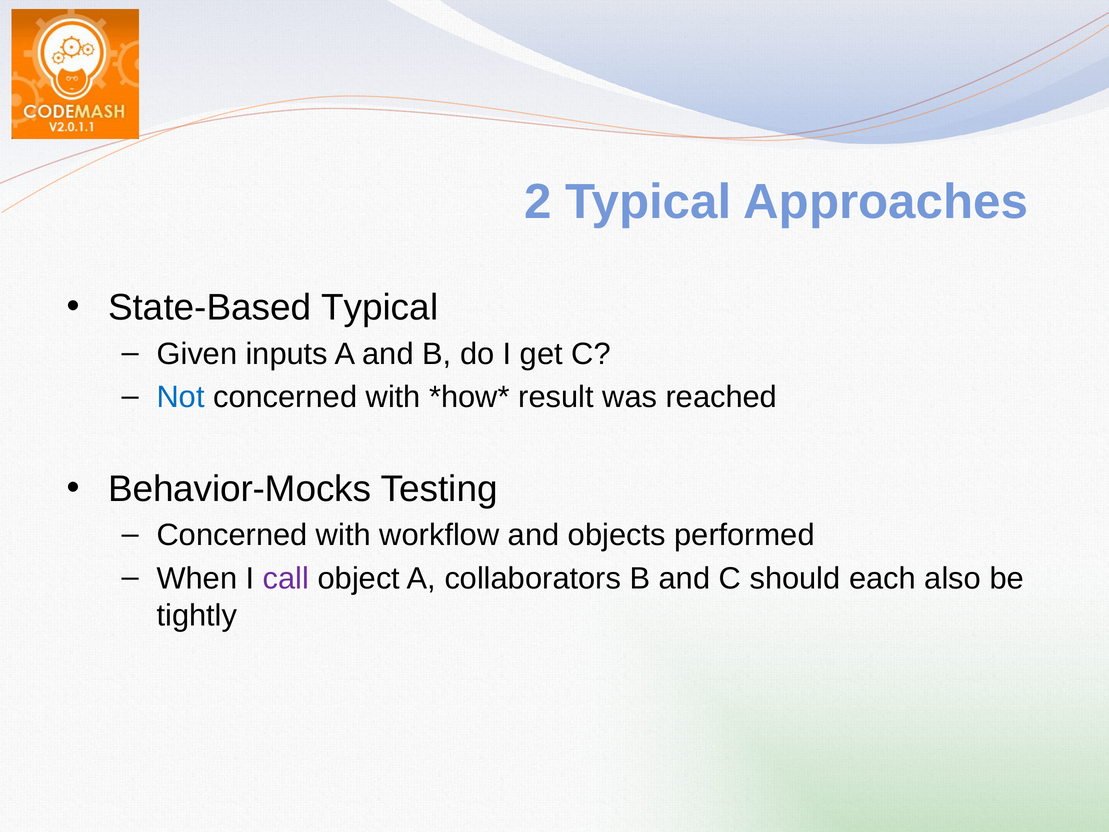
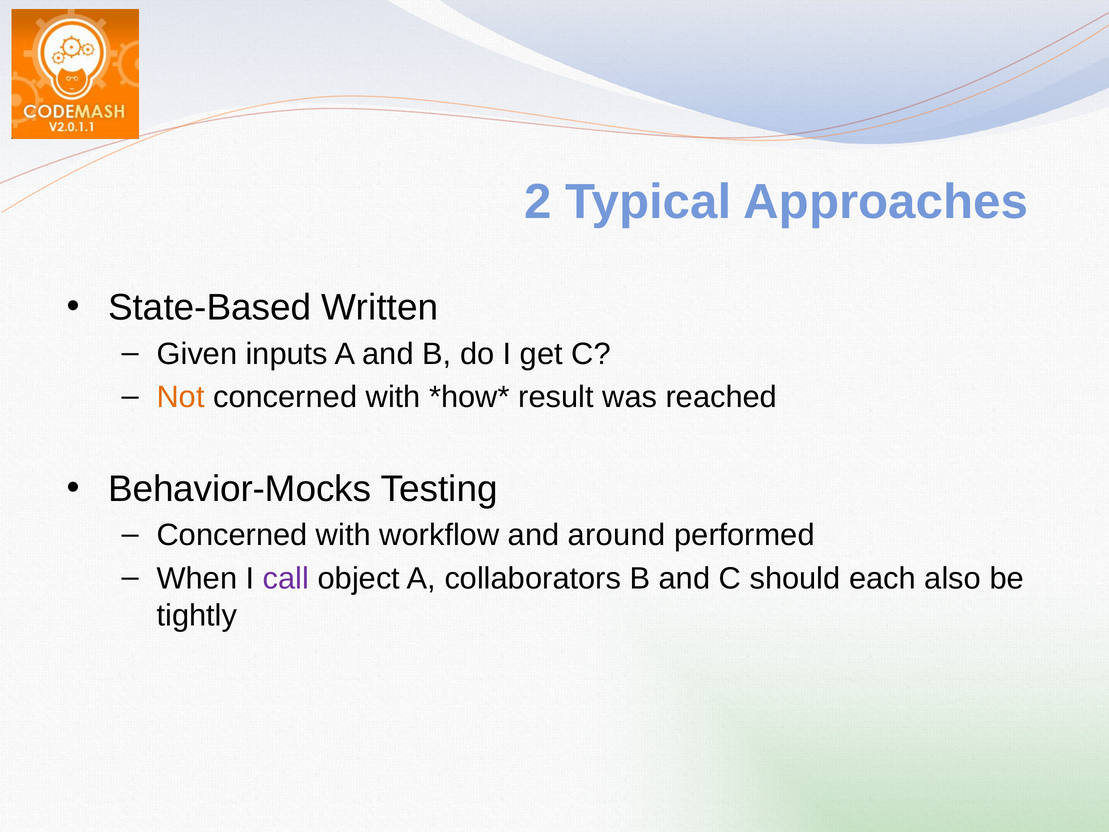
State-Based Typical: Typical -> Written (380, 308)
Not colour: blue -> orange (181, 397)
objects: objects -> around (617, 535)
